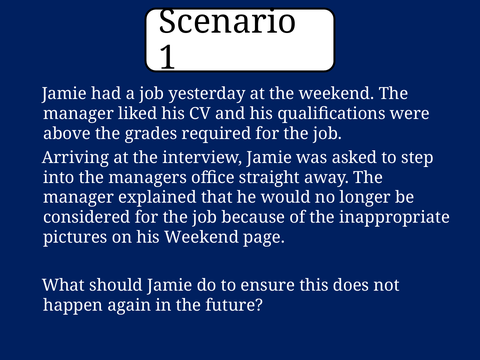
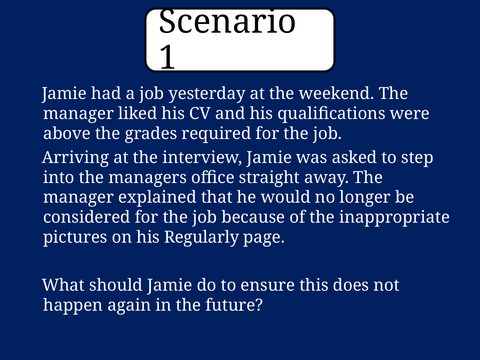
his Weekend: Weekend -> Regularly (202, 237)
